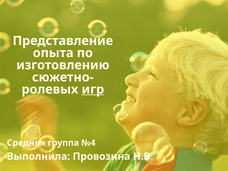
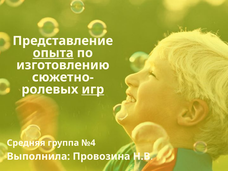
опыта underline: none -> present (53, 53)
